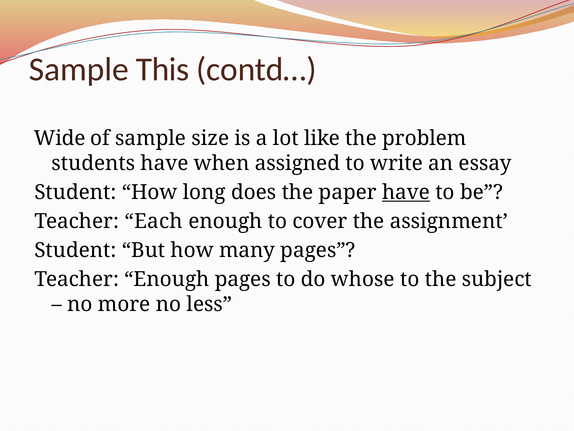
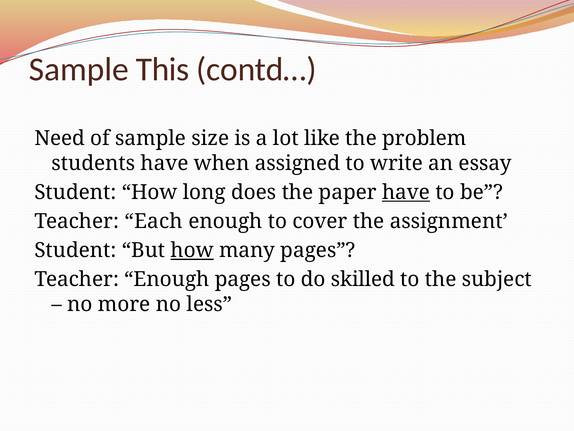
Wide: Wide -> Need (60, 138)
how underline: none -> present (192, 250)
whose: whose -> skilled (363, 279)
